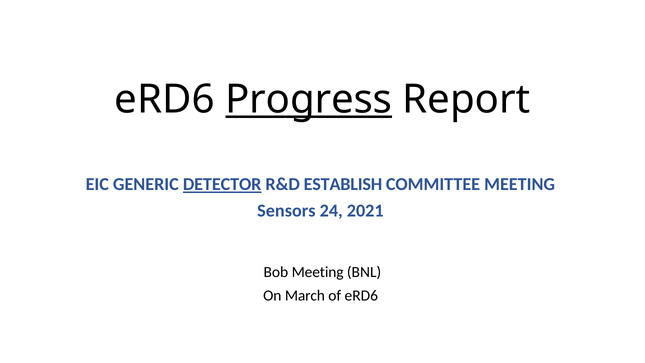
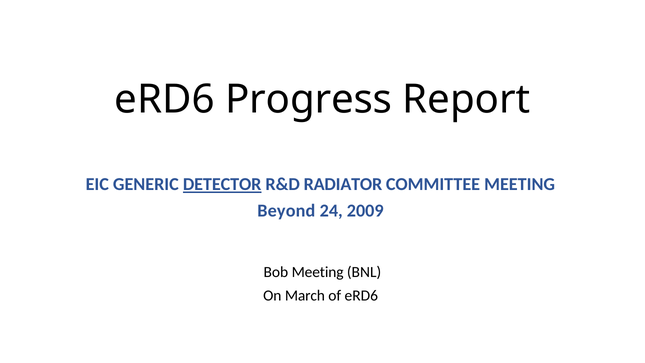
Progress underline: present -> none (309, 99)
ESTABLISH: ESTABLISH -> RADIATOR (343, 184)
Sensors: Sensors -> Beyond (286, 211)
2021: 2021 -> 2009 (365, 211)
